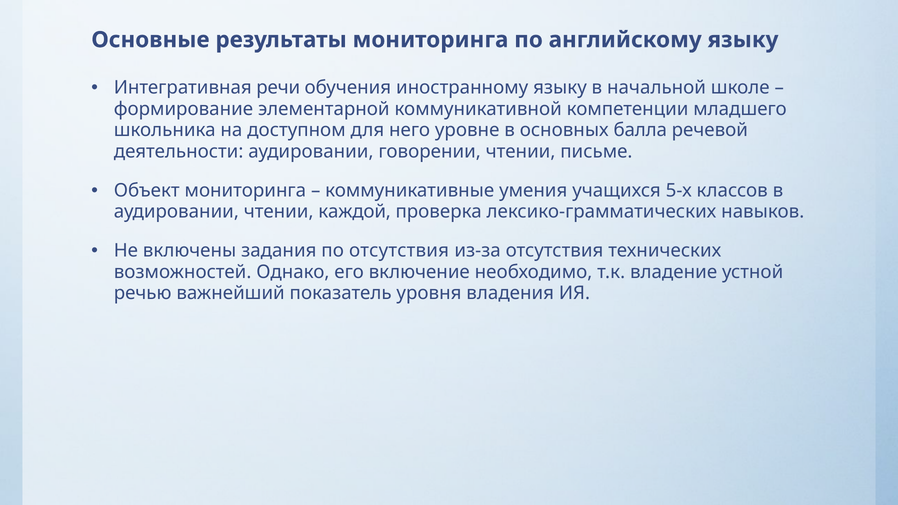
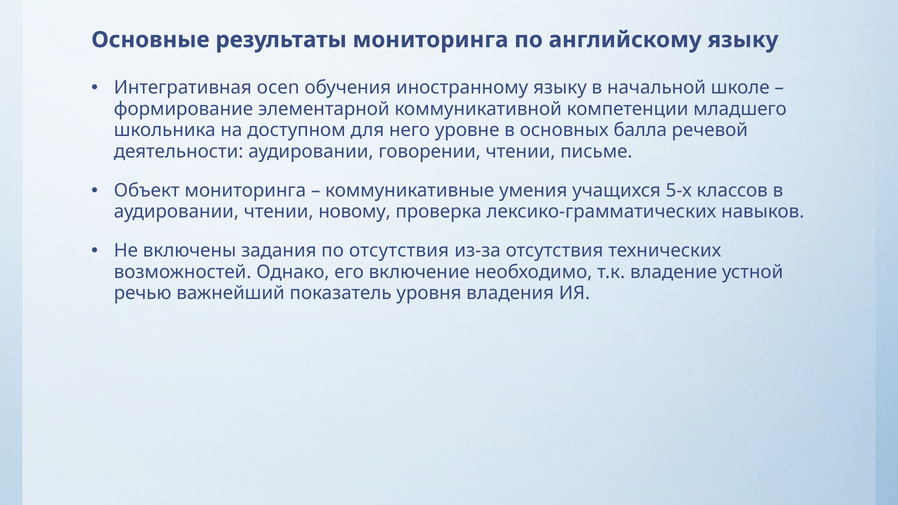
речи: речи -> ocen (278, 88)
каждой: каждой -> новому (355, 212)
